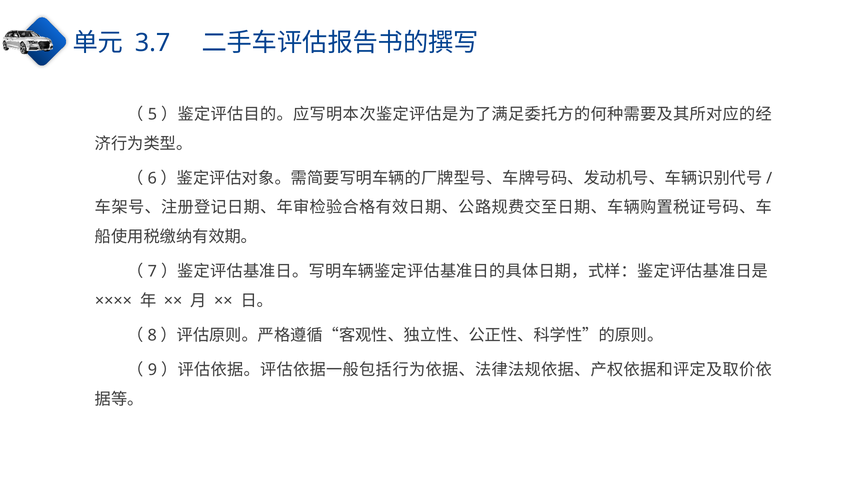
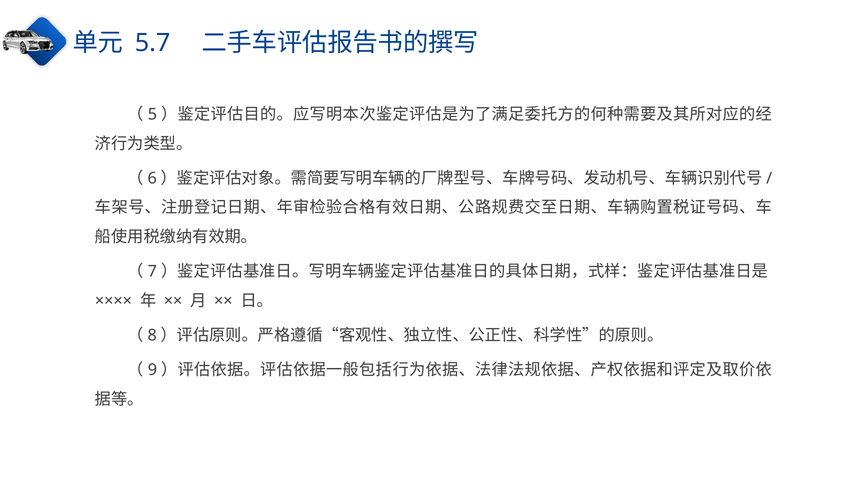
3.7: 3.7 -> 5.7 (153, 43)
